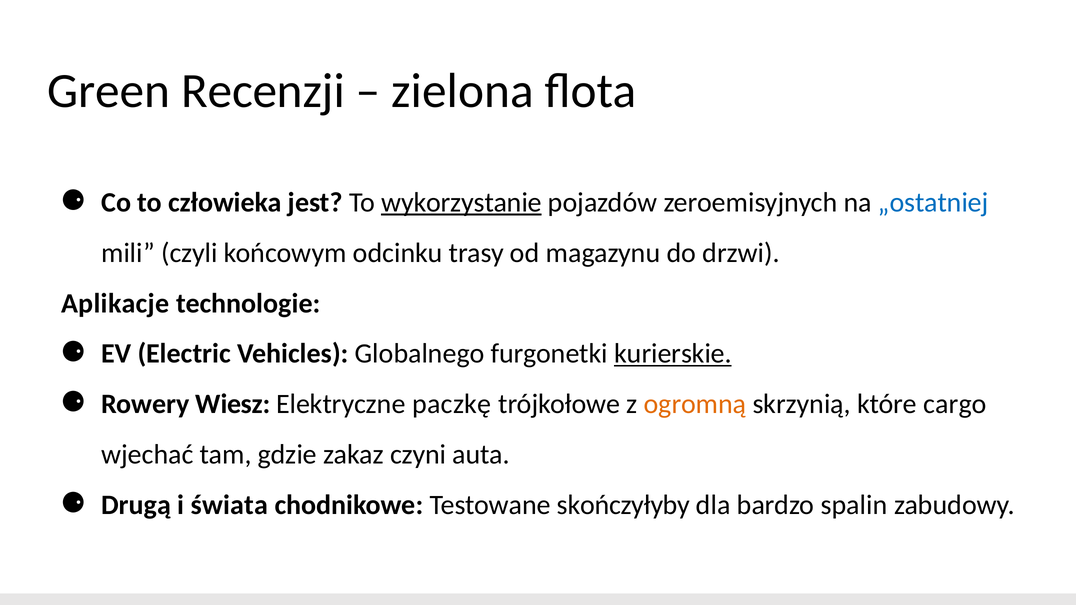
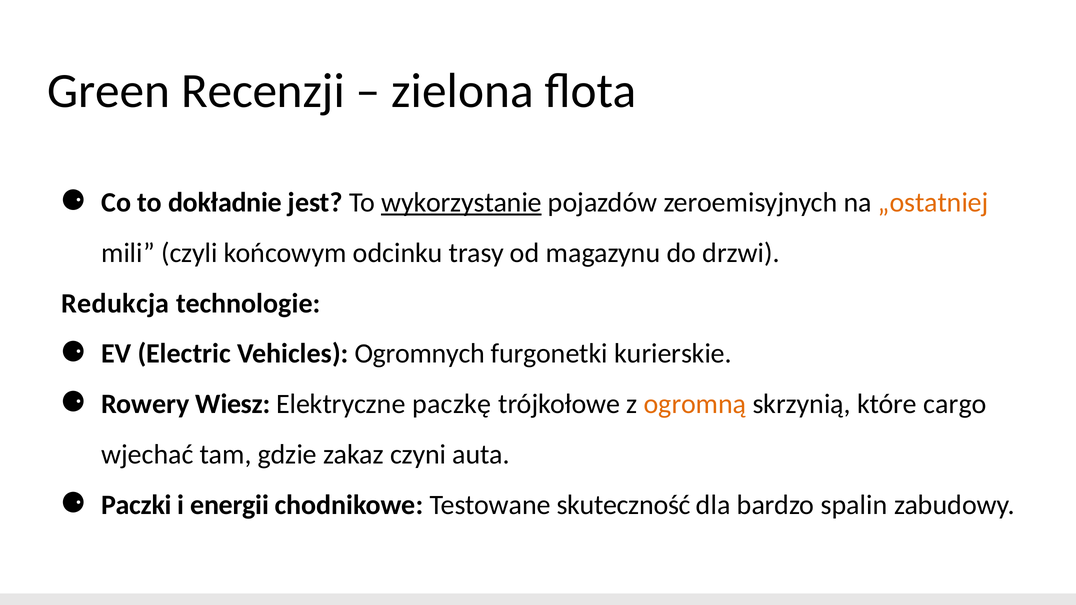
człowieka: człowieka -> dokładnie (225, 203)
„ostatniej colour: blue -> orange (933, 203)
Aplikacje: Aplikacje -> Redukcja (115, 303)
Globalnego: Globalnego -> Ogromnych (420, 354)
kurierskie underline: present -> none (673, 354)
Drugą: Drugą -> Paczki (136, 505)
świata: świata -> energii (230, 505)
skończyłyby: skończyłyby -> skuteczność (624, 505)
